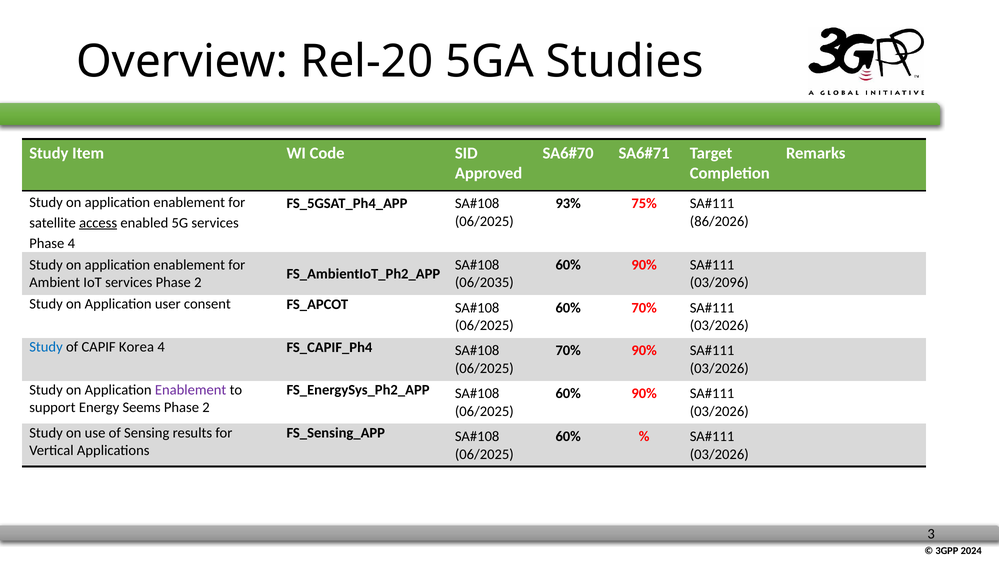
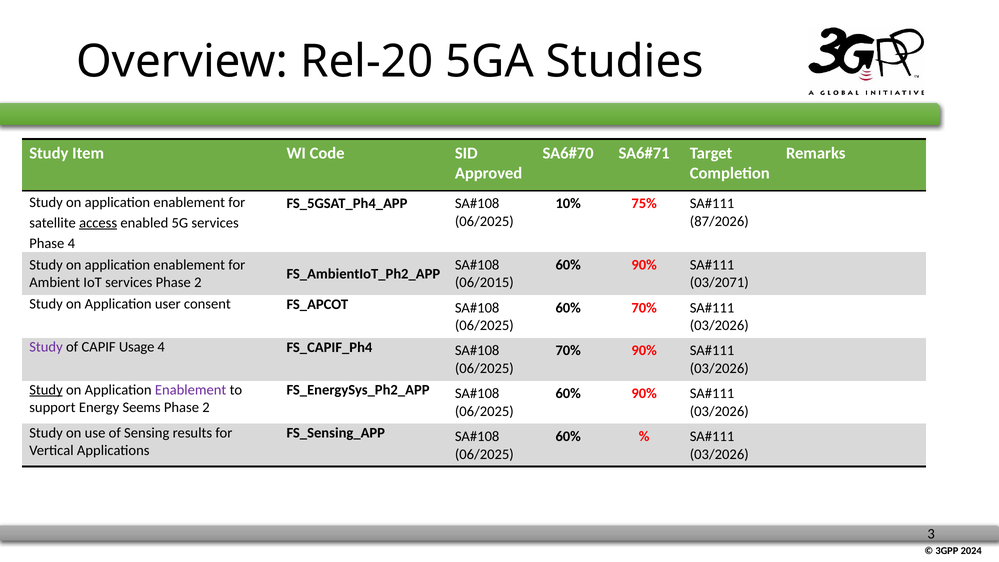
93%: 93% -> 10% (568, 204)
86/2026: 86/2026 -> 87/2026 (719, 221)
06/2035: 06/2035 -> 06/2015 (484, 282)
03/2096: 03/2096 -> 03/2071 (719, 282)
Study colour: blue -> purple (46, 347)
Korea: Korea -> Usage (137, 347)
Study underline: none -> present (46, 390)
